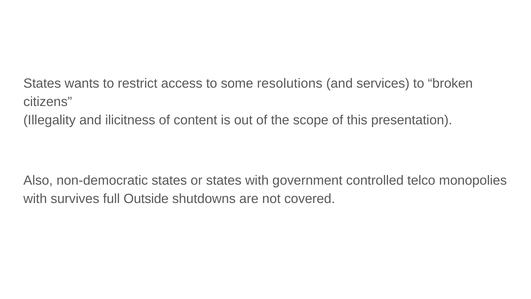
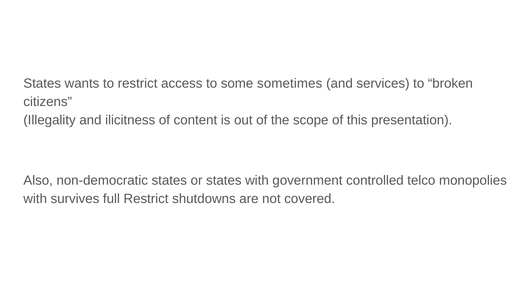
resolutions: resolutions -> sometimes (290, 84)
full Outside: Outside -> Restrict (146, 199)
